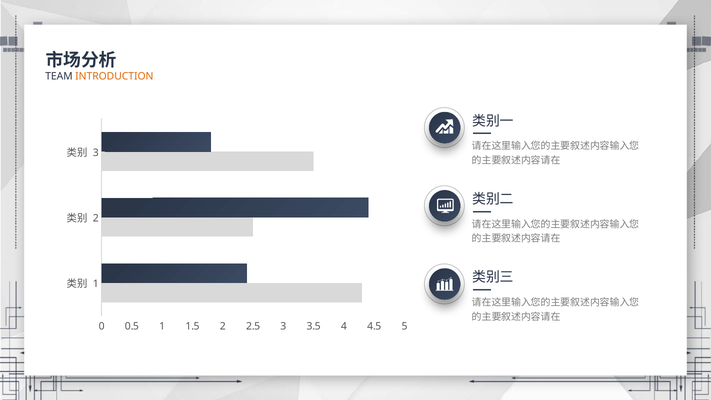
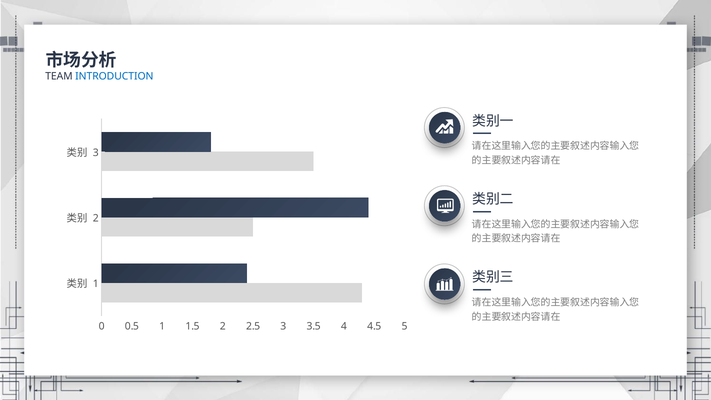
INTRODUCTION colour: orange -> blue (114, 76)
